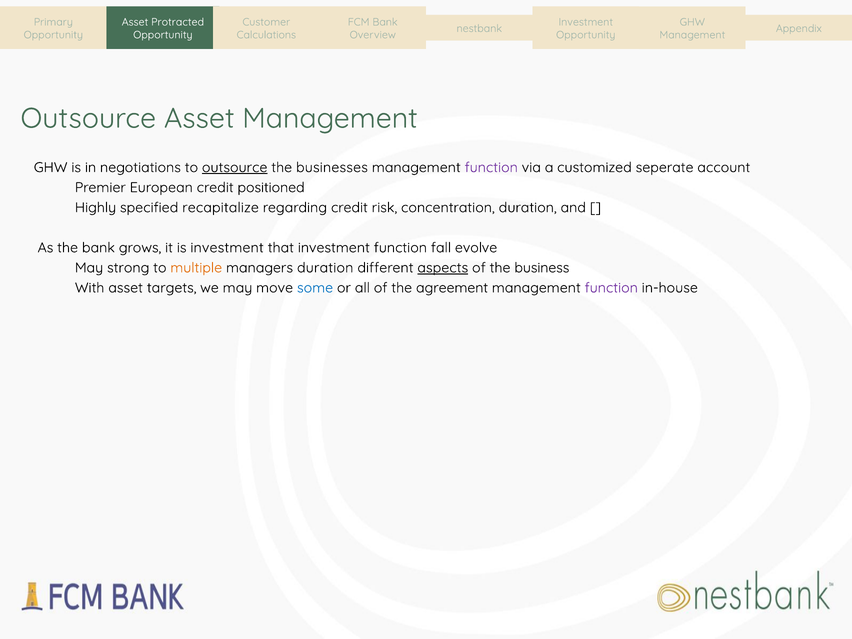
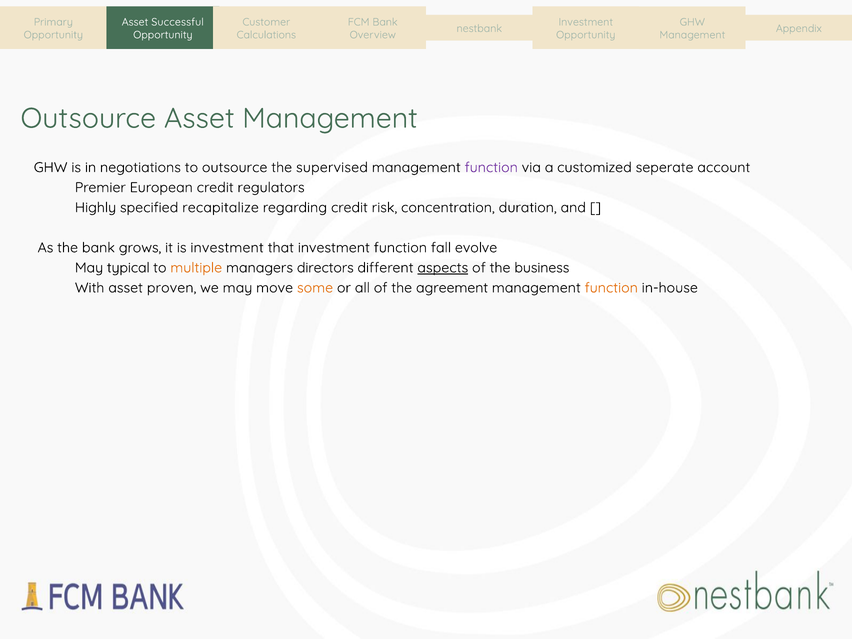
Protracted: Protracted -> Successful (178, 22)
outsource underline: present -> none (235, 167)
businesses: businesses -> supervised (332, 167)
positioned: positioned -> regulators (271, 187)
strong: strong -> typical (128, 268)
managers duration: duration -> directors (325, 268)
targets: targets -> proven (172, 288)
some colour: blue -> orange (315, 288)
function colour: purple -> orange (611, 288)
